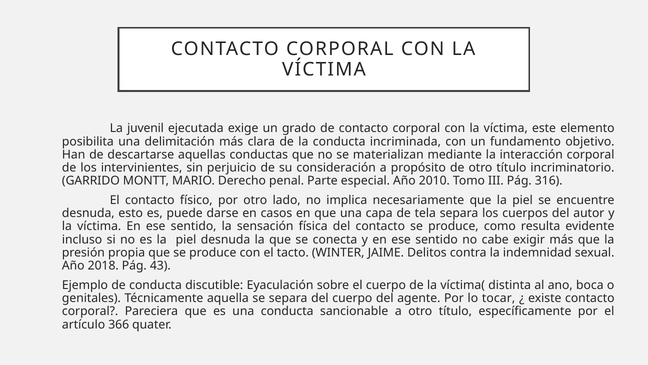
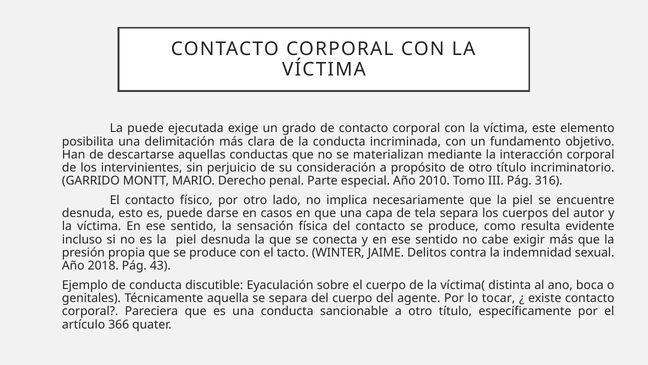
La juvenil: juvenil -> puede (145, 128)
